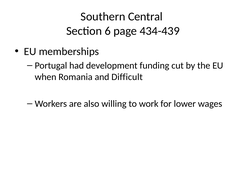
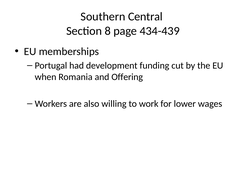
6: 6 -> 8 (108, 31)
Difficult: Difficult -> Offering (127, 77)
